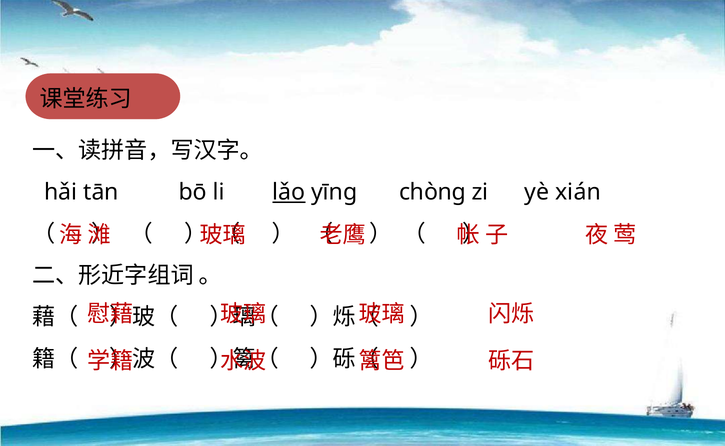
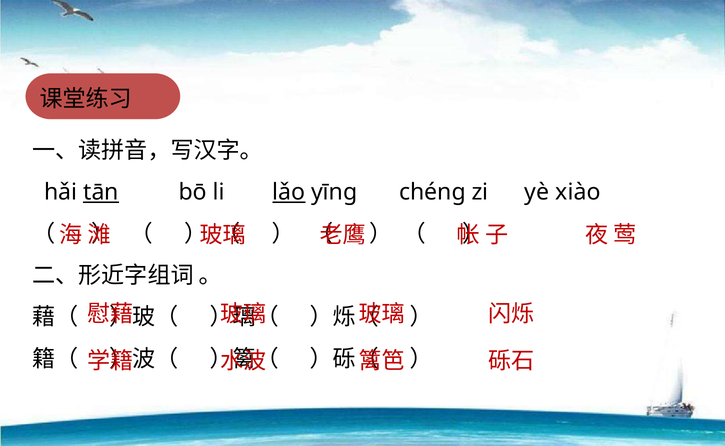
tān underline: none -> present (101, 192)
chònɡ: chònɡ -> chénɡ (432, 192)
xián: xián -> xiào (578, 192)
